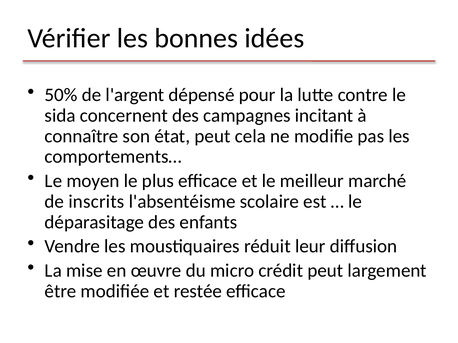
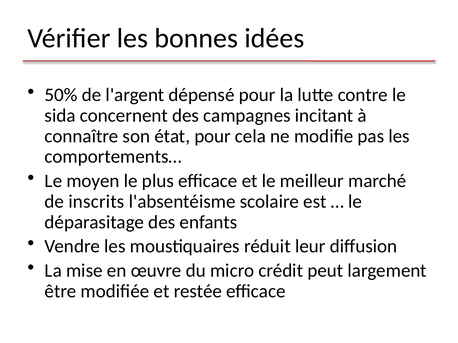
état peut: peut -> pour (213, 136)
